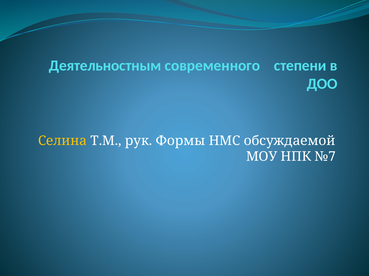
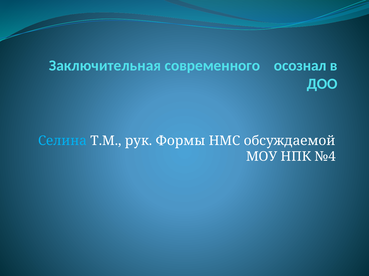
Деятельностным: Деятельностным -> Заключительная (105, 66)
степени: степени -> осознал (300, 66)
Селина colour: yellow -> light blue (63, 141)
№7: №7 -> №4 (325, 157)
